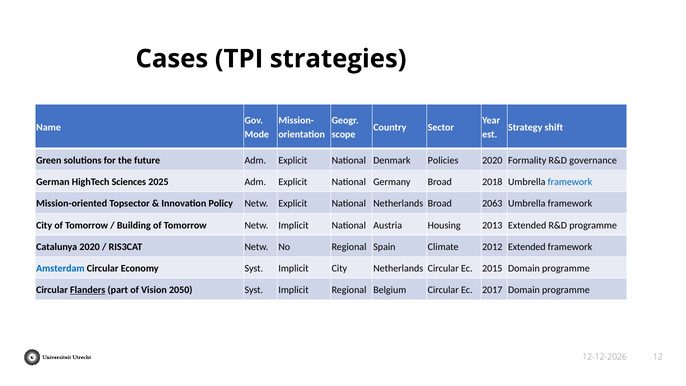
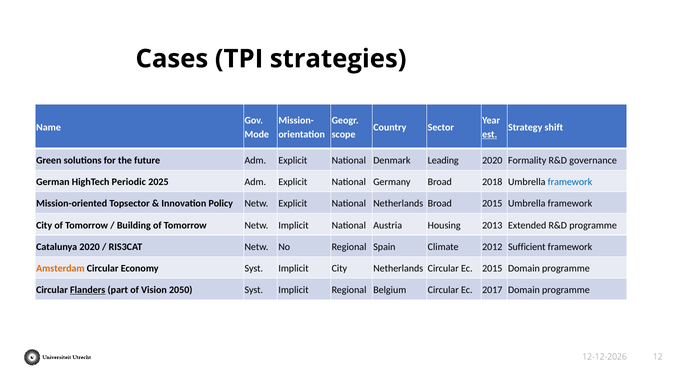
est underline: none -> present (490, 134)
Policies: Policies -> Leading (443, 160)
Sciences: Sciences -> Periodic (129, 182)
Broad 2063: 2063 -> 2015 (492, 204)
2012 Extended: Extended -> Sufficient (527, 247)
Amsterdam colour: blue -> orange (60, 268)
